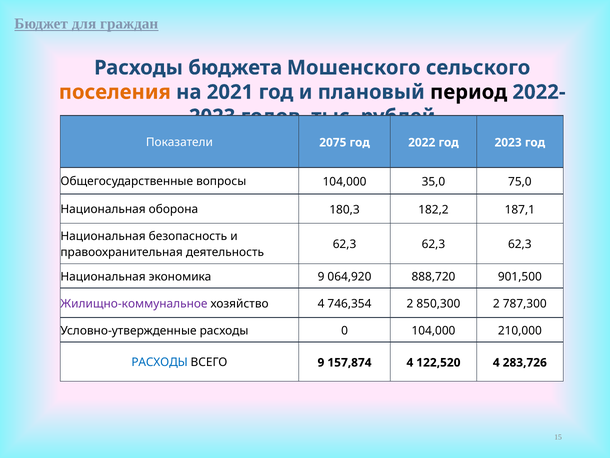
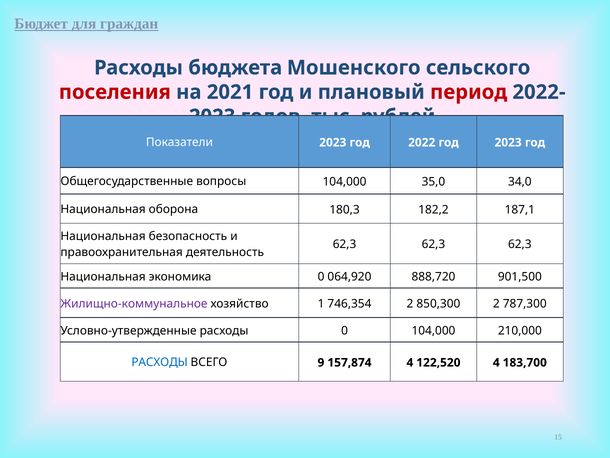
поселения colour: orange -> red (115, 92)
период colour: black -> red (469, 92)
Показатели 2075: 2075 -> 2023 (333, 142)
75,0: 75,0 -> 34,0 (520, 182)
экономика 9: 9 -> 0 (321, 277)
хозяйство 4: 4 -> 1 (321, 303)
283,726: 283,726 -> 183,700 (525, 362)
